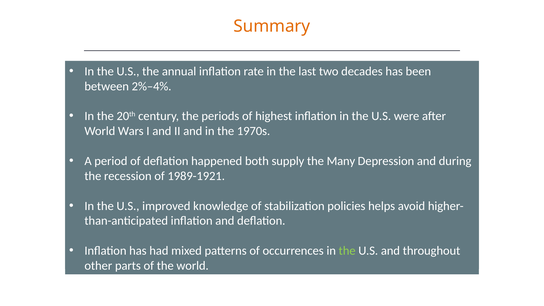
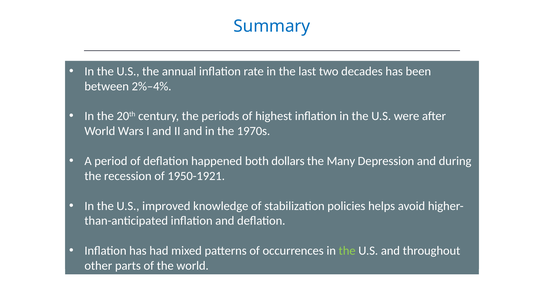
Summary colour: orange -> blue (272, 26)
supply: supply -> dollars (288, 161)
1989-1921: 1989-1921 -> 1950-1921 (196, 176)
